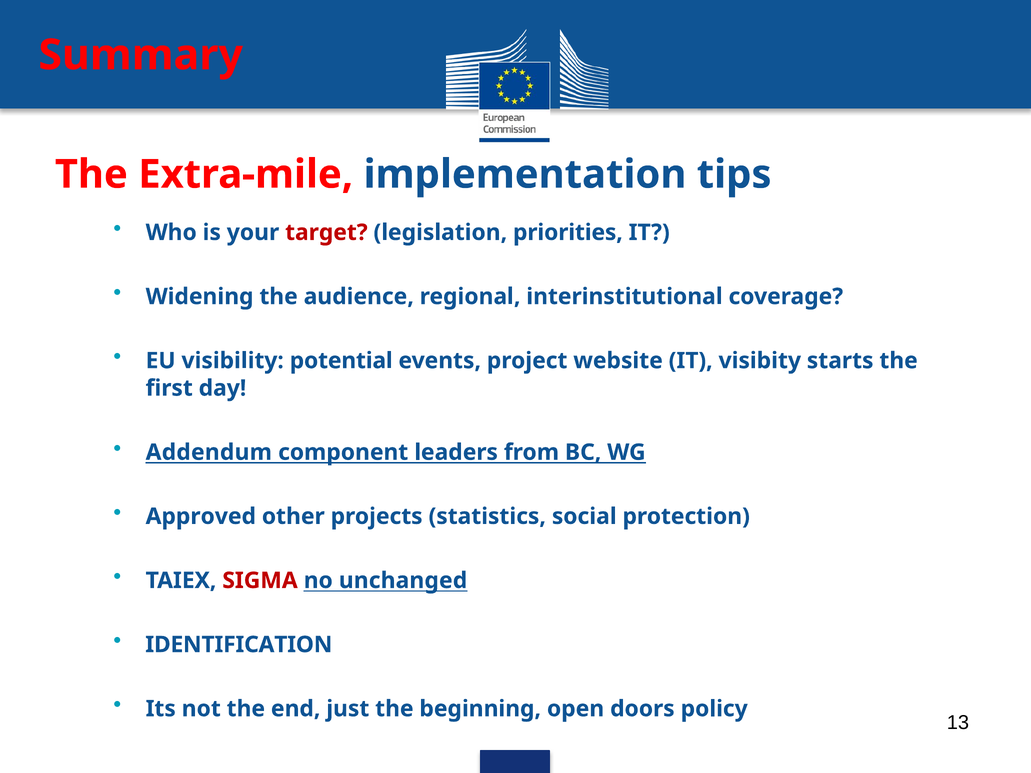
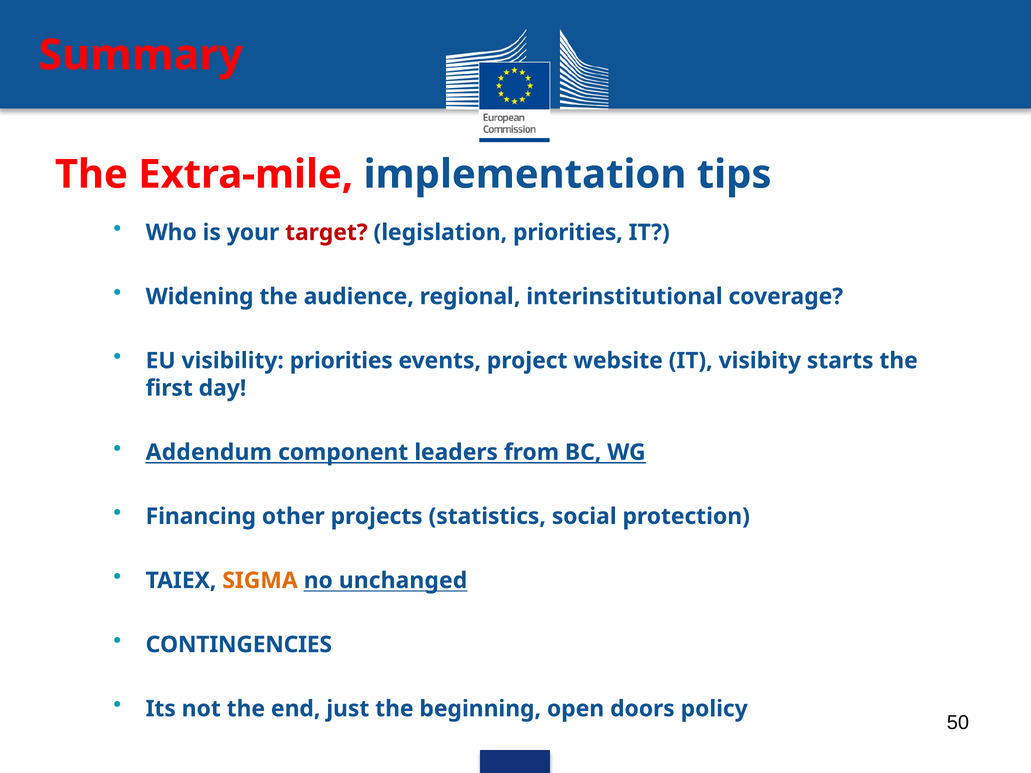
visibility potential: potential -> priorities (341, 361)
Approved: Approved -> Financing (201, 517)
SIGMA colour: red -> orange (260, 581)
IDENTIFICATION: IDENTIFICATION -> CONTINGENCIES (239, 645)
13: 13 -> 50 (958, 723)
